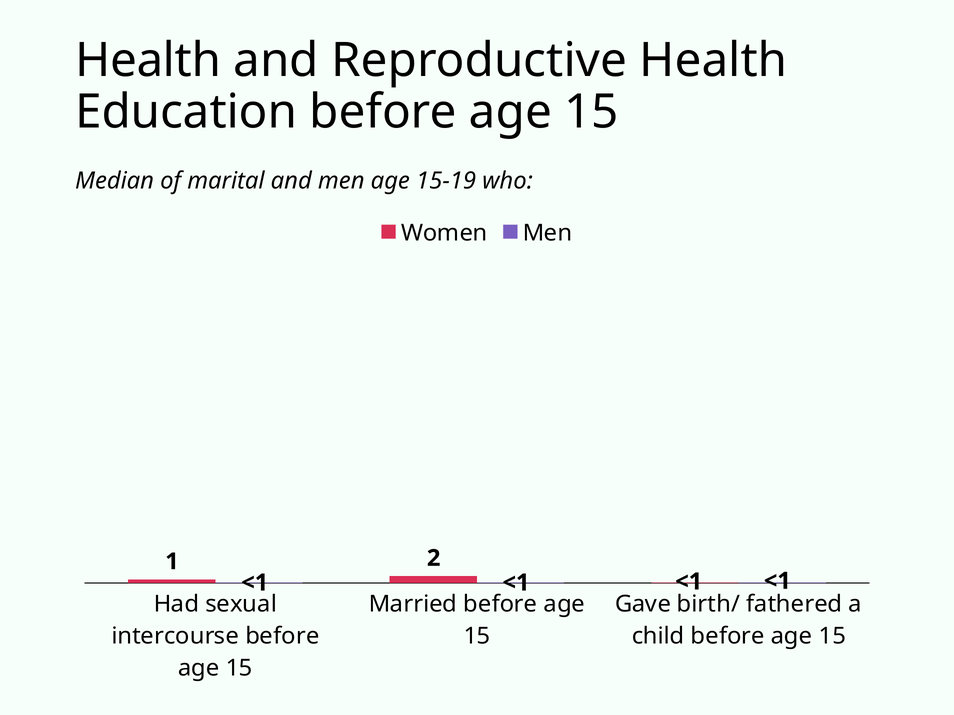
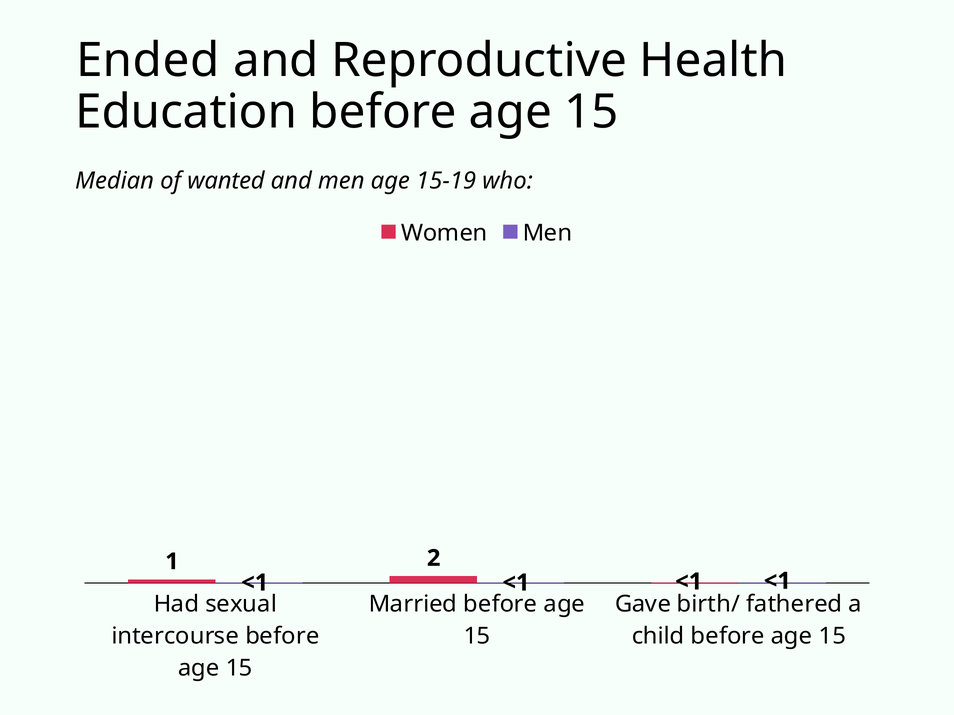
Health: Health -> Ended (148, 61)
marital: marital -> wanted (226, 181)
